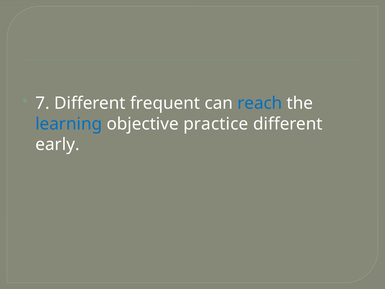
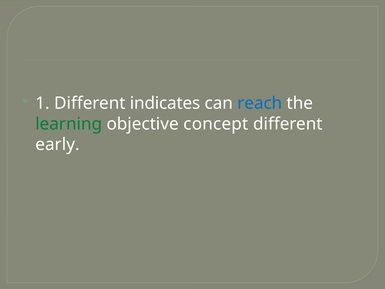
7: 7 -> 1 (43, 103)
frequent: frequent -> indicates (165, 103)
learning colour: blue -> green (69, 124)
practice: practice -> concept (216, 124)
